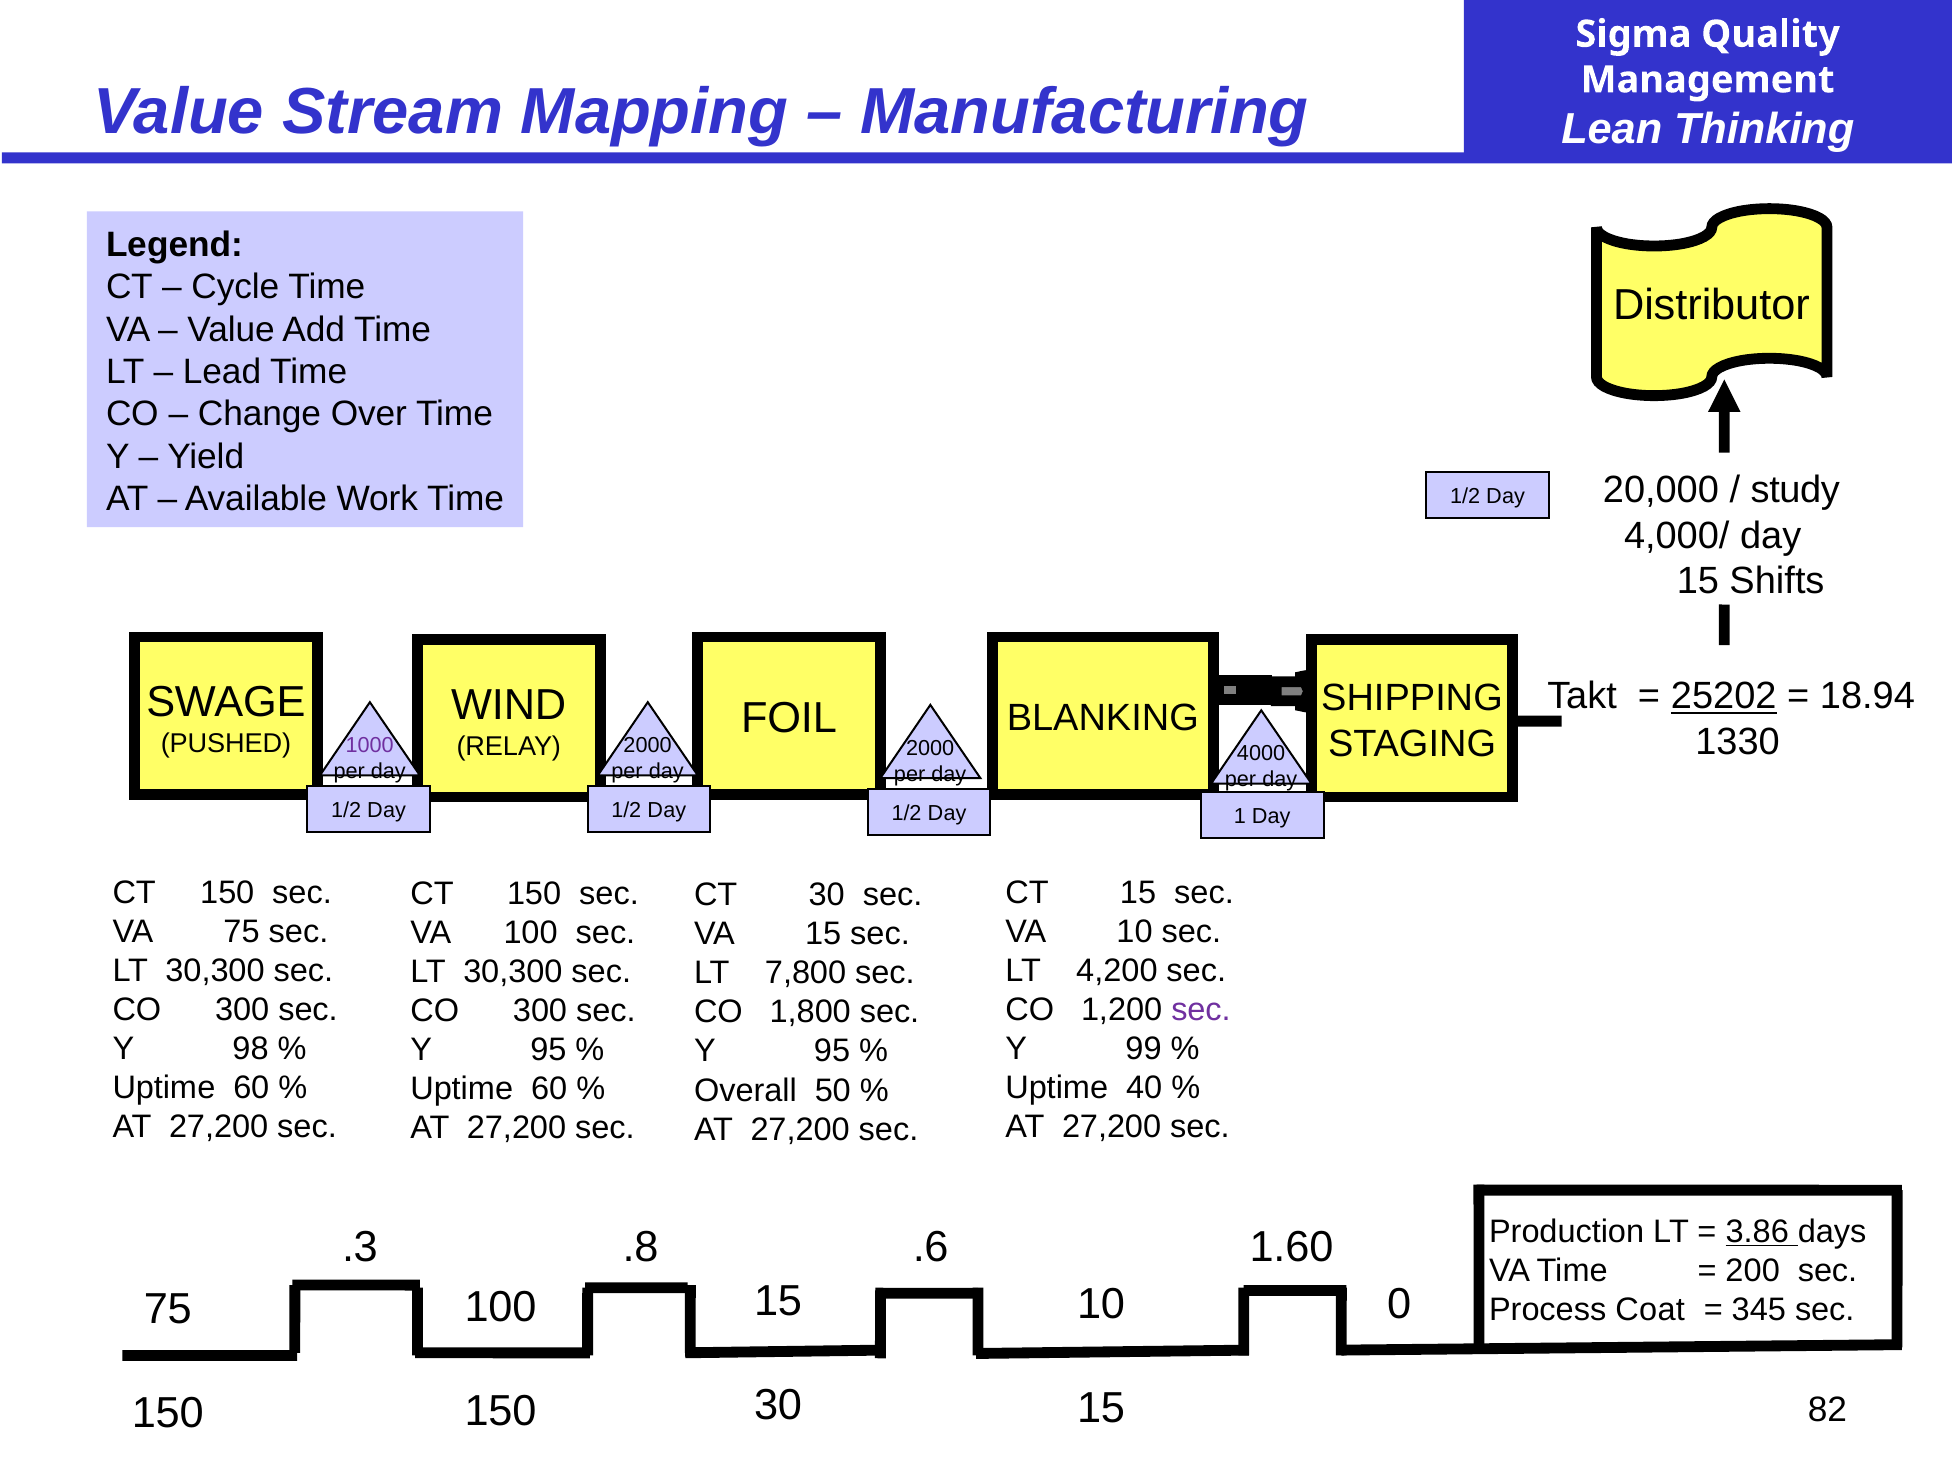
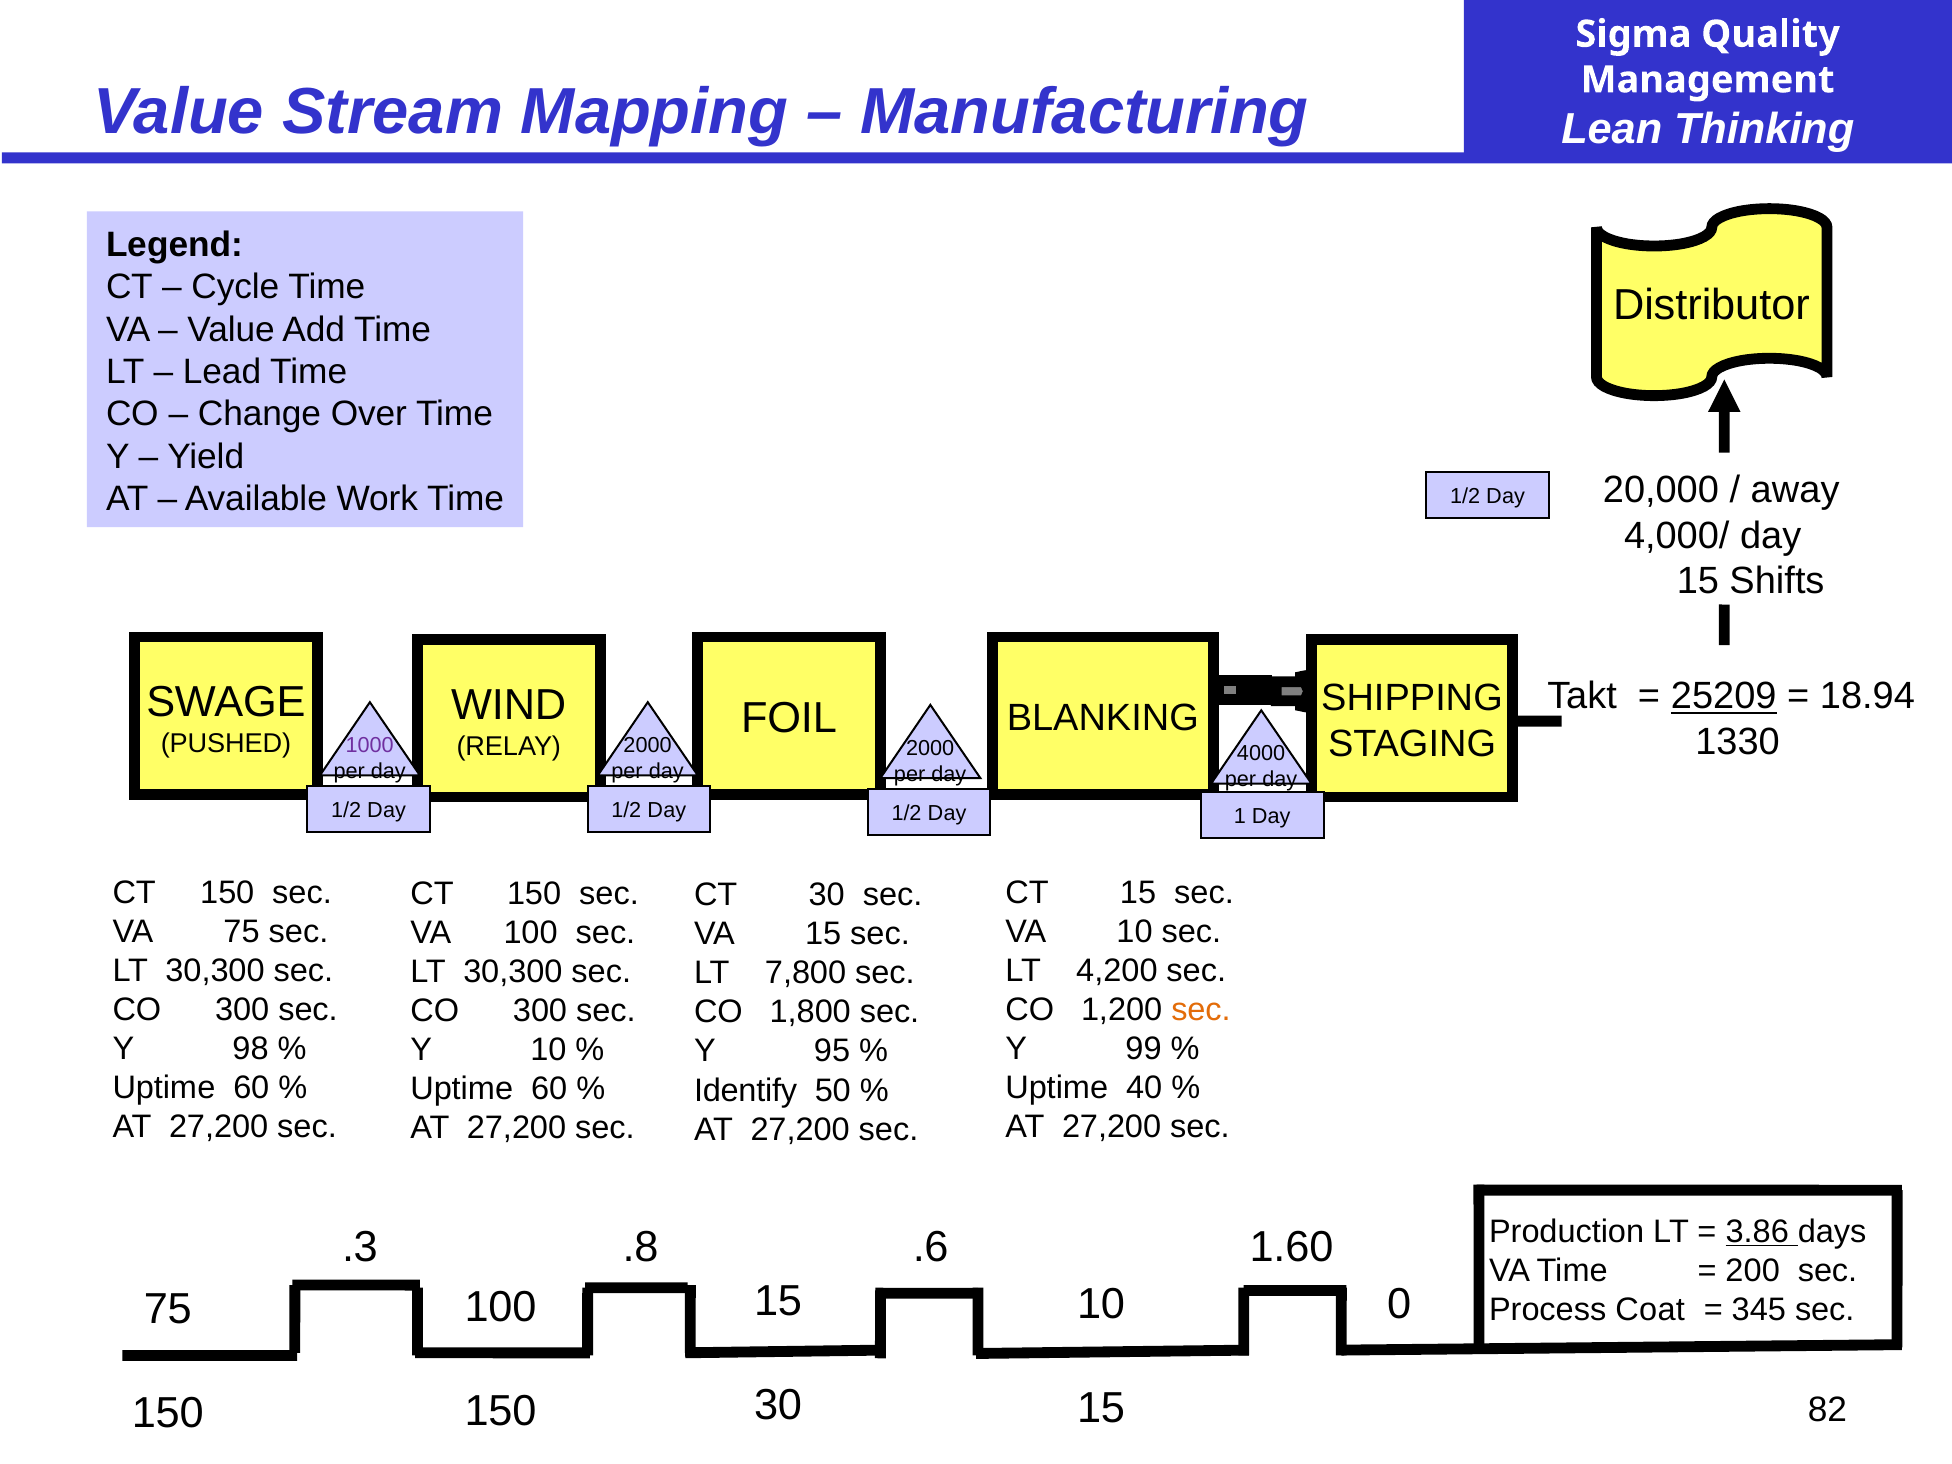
study: study -> away (1795, 490)
25202: 25202 -> 25209 (1724, 696)
sec colour: purple -> orange (1201, 1010)
95: 95 -> 10 (548, 1050)
Overall: Overall -> Identify (746, 1090)
